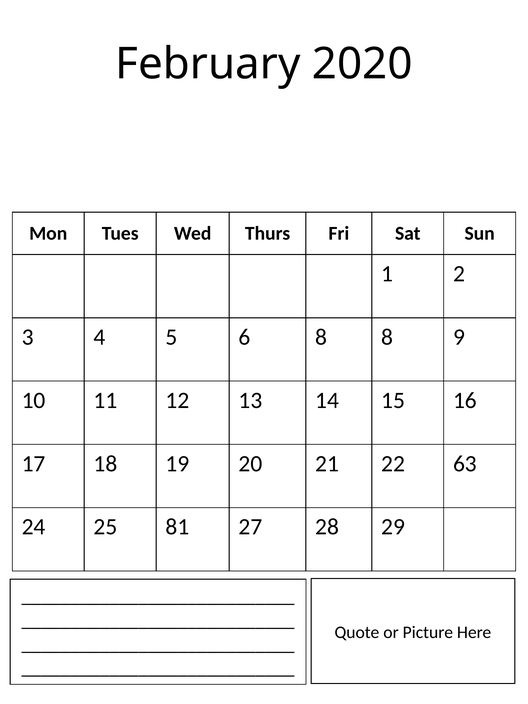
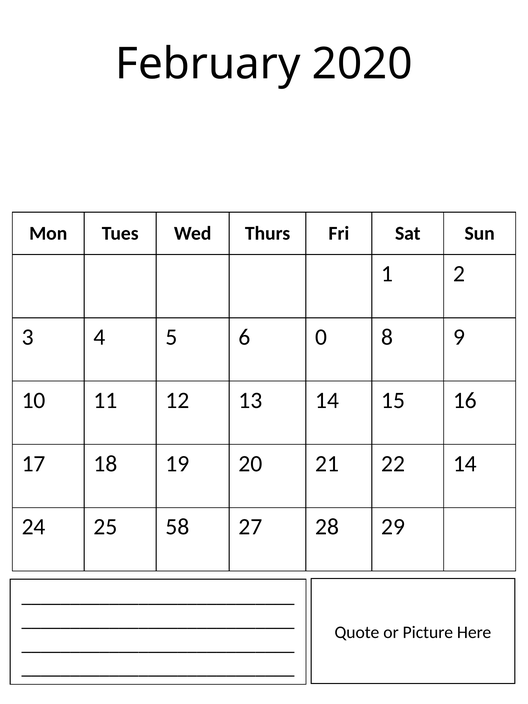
6 8: 8 -> 0 (321, 337)
22 63: 63 -> 14 (465, 464)
81: 81 -> 58 (177, 527)
